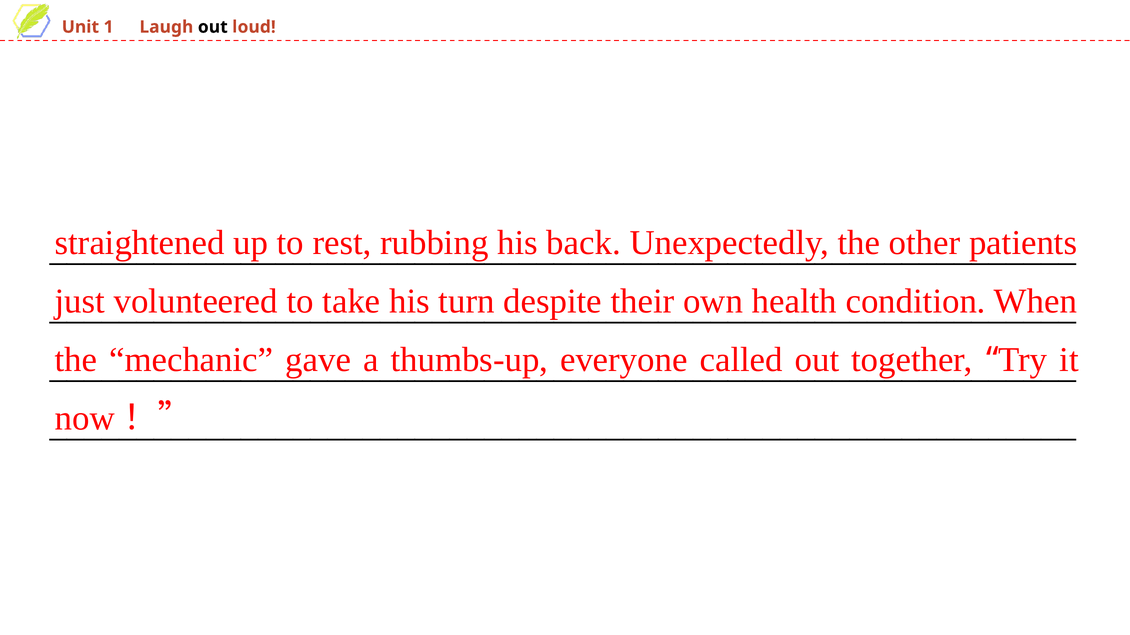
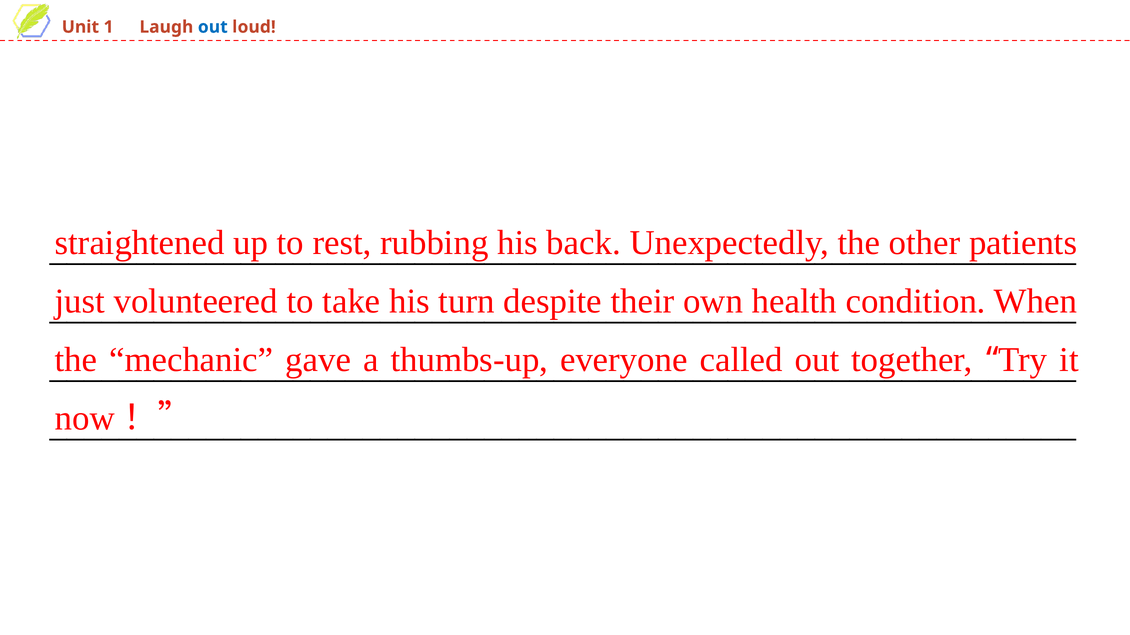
out colour: black -> blue (213, 27)
